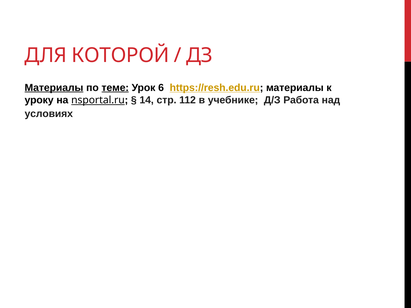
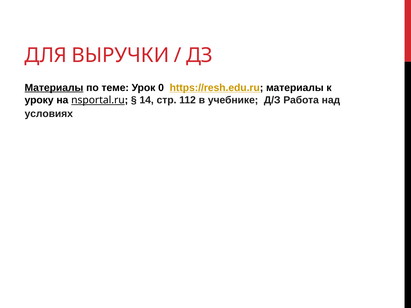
КОТОРОЙ: КОТОРОЙ -> ВЫРУЧКИ (120, 56)
теме underline: present -> none (115, 88)
6: 6 -> 0 (161, 88)
